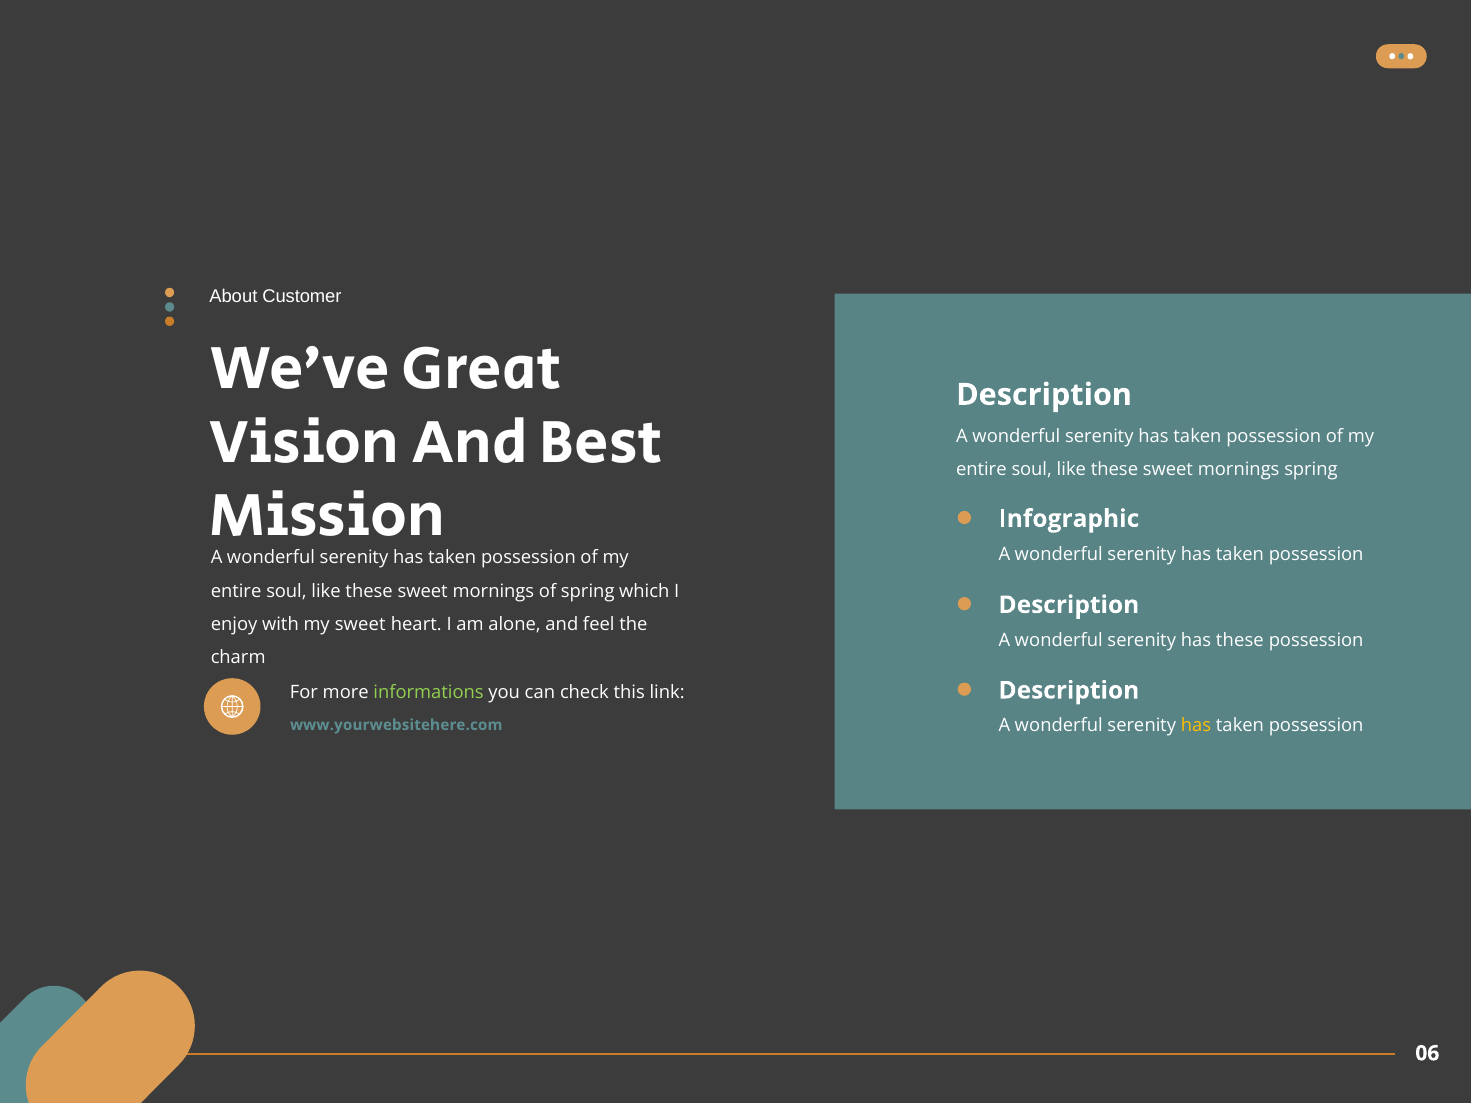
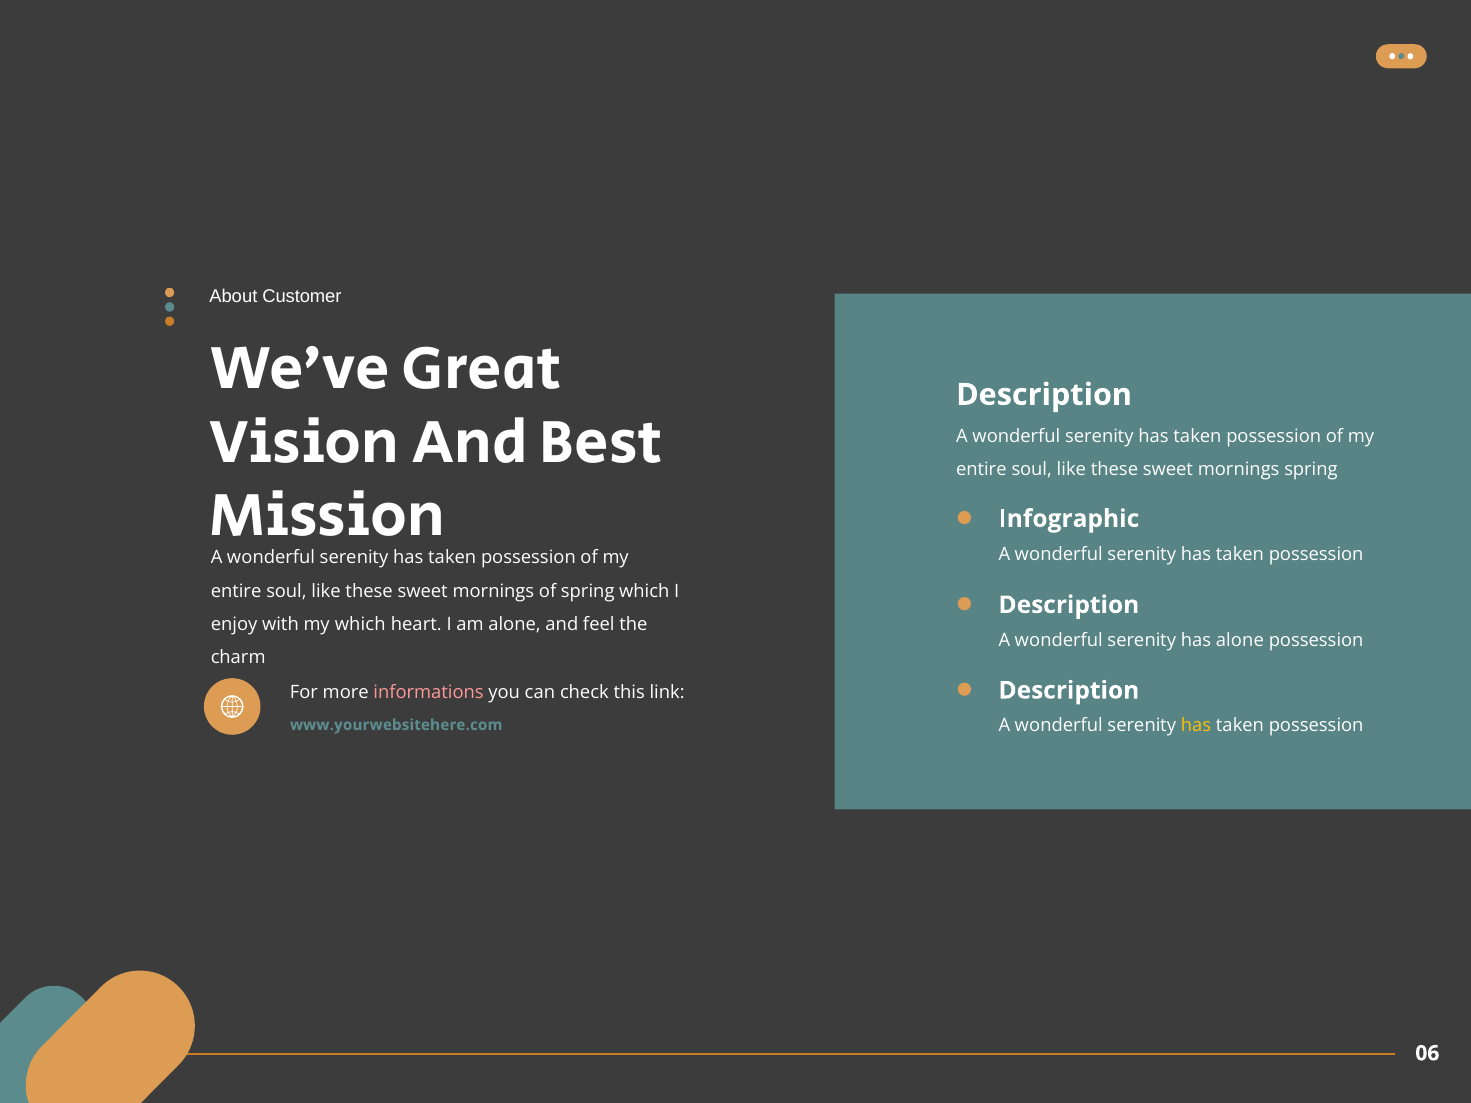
my sweet: sweet -> which (360, 624)
has these: these -> alone (1240, 640)
informations colour: light green -> pink (429, 692)
